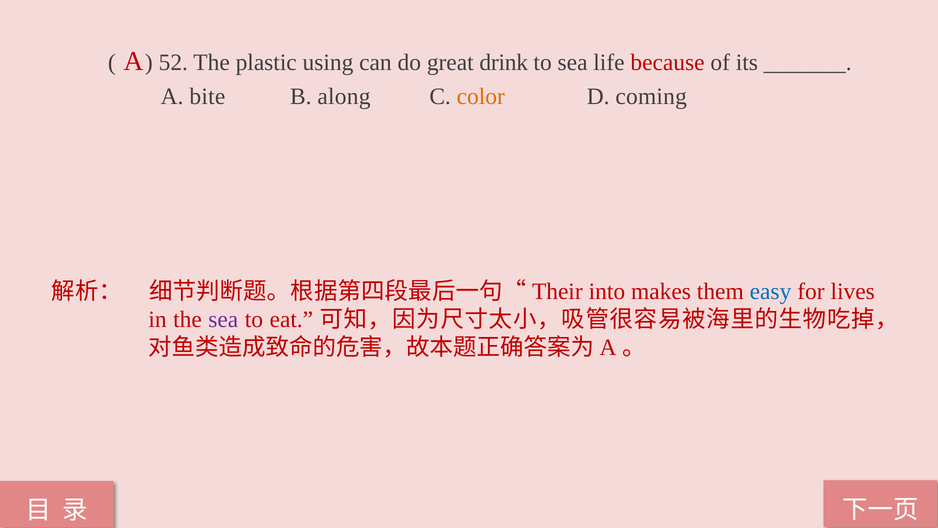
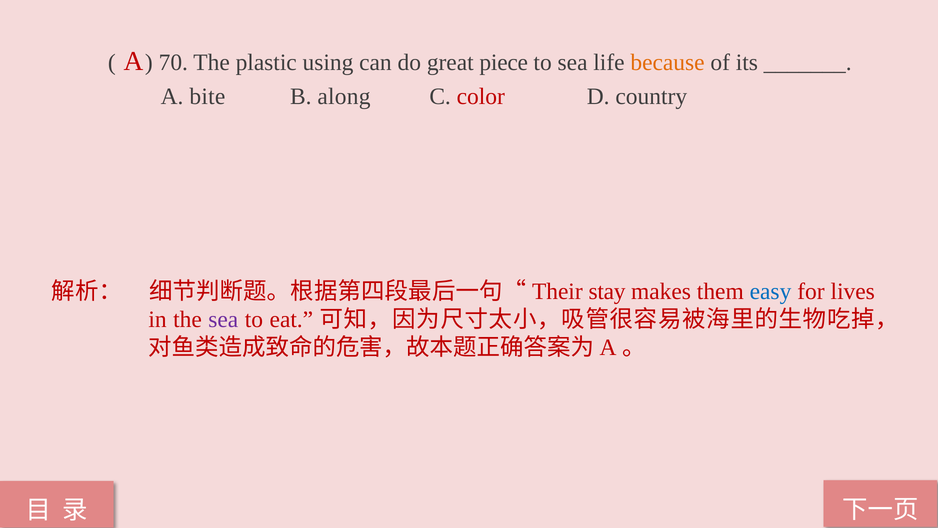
52: 52 -> 70 (173, 63)
drink: drink -> piece (504, 63)
because colour: red -> orange (667, 63)
color colour: orange -> red (481, 96)
coming: coming -> country (651, 96)
into: into -> stay (607, 291)
